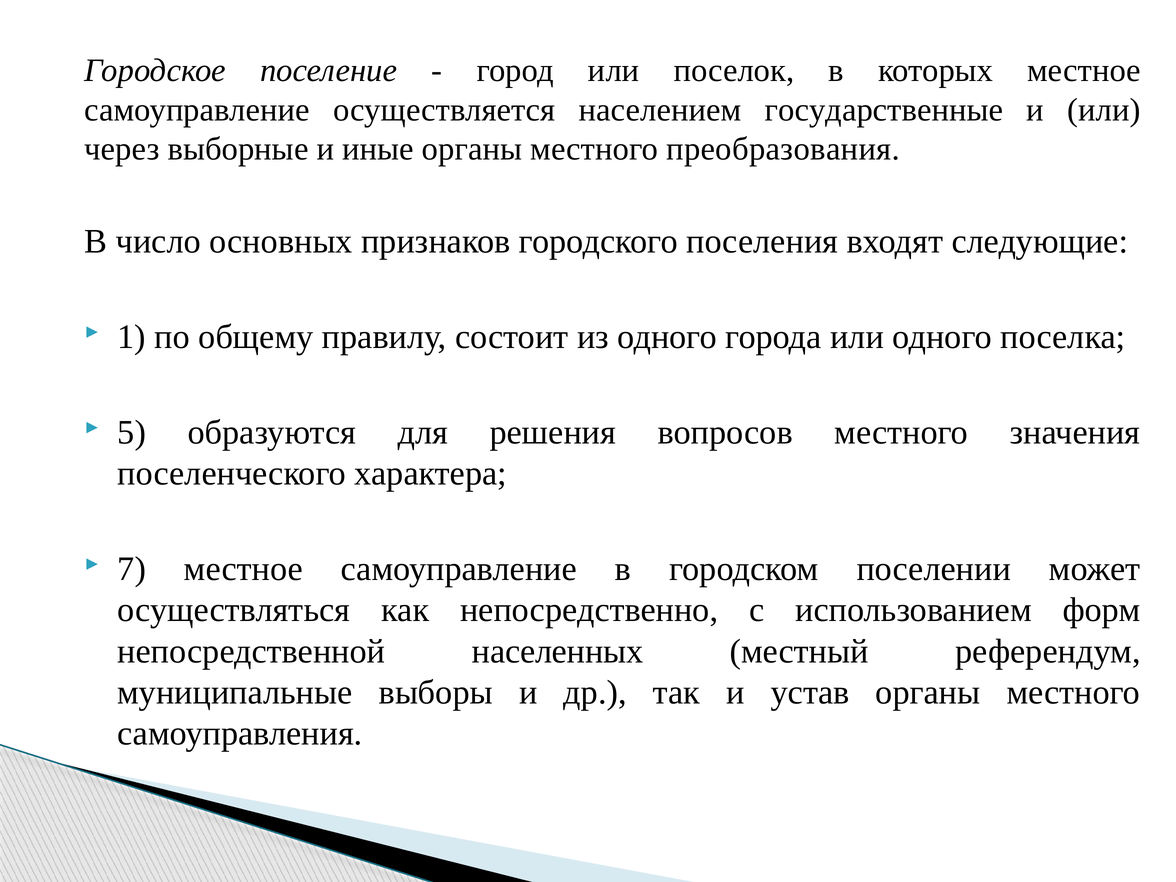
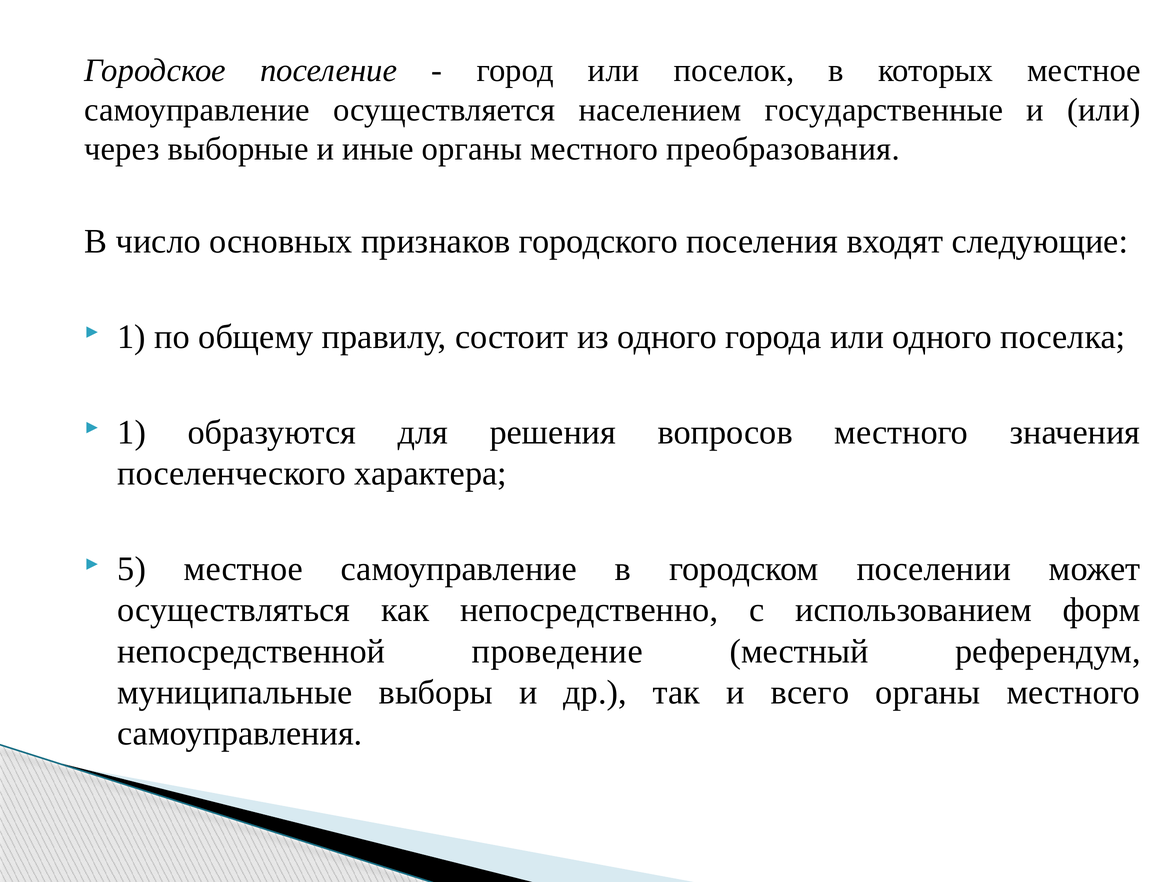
5: 5 -> 1 (132, 432)
7: 7 -> 5 (132, 569)
населенных: населенных -> проведение (557, 651)
устав: устав -> всего (810, 692)
